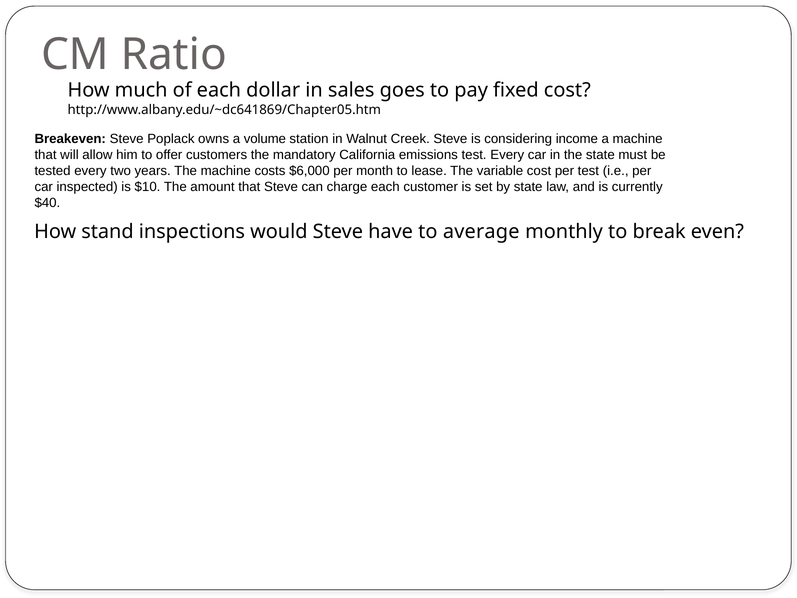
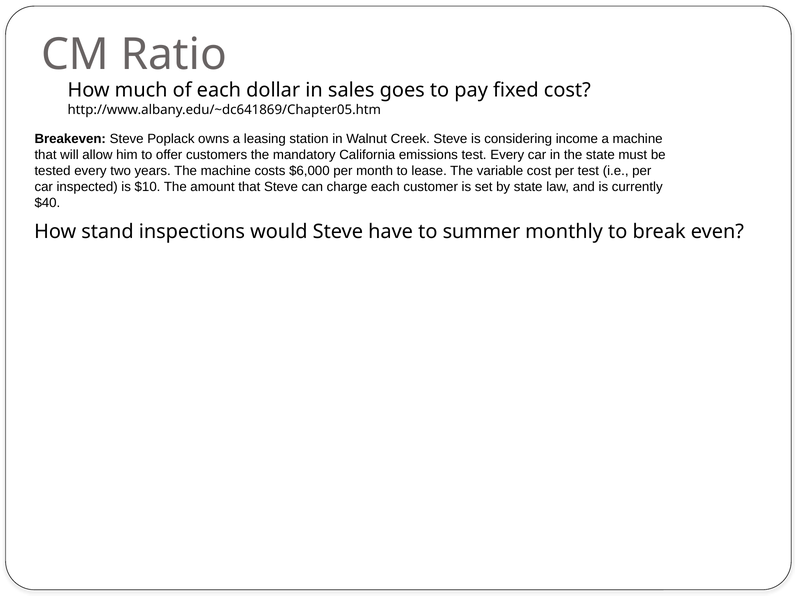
volume: volume -> leasing (265, 139)
average: average -> summer (481, 231)
